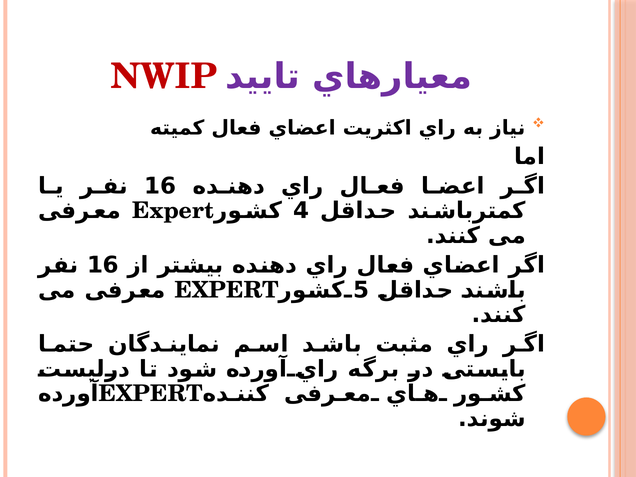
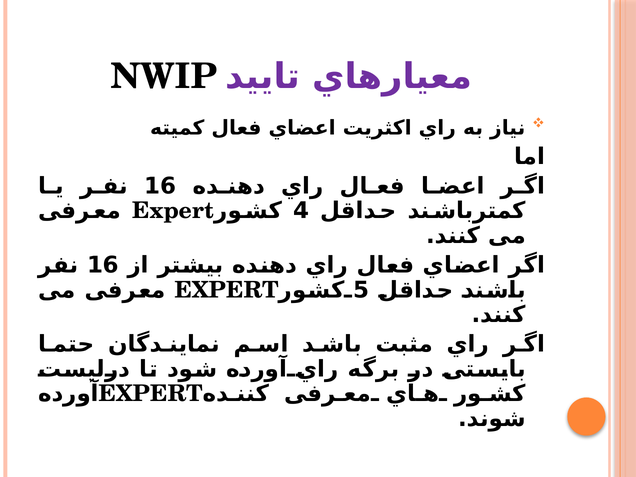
NWIP colour: red -> black (164, 77)
